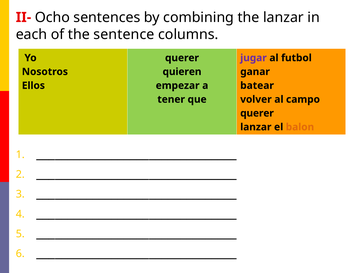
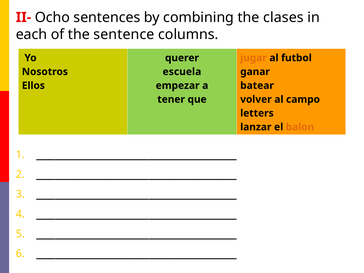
the lanzar: lanzar -> clases (283, 17)
jugar colour: purple -> orange (254, 58)
quieren: quieren -> escuela (182, 72)
querer: querer -> letters (257, 113)
